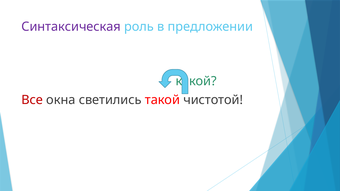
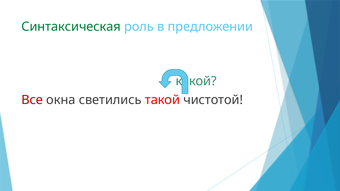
Синтаксическая colour: purple -> green (71, 27)
